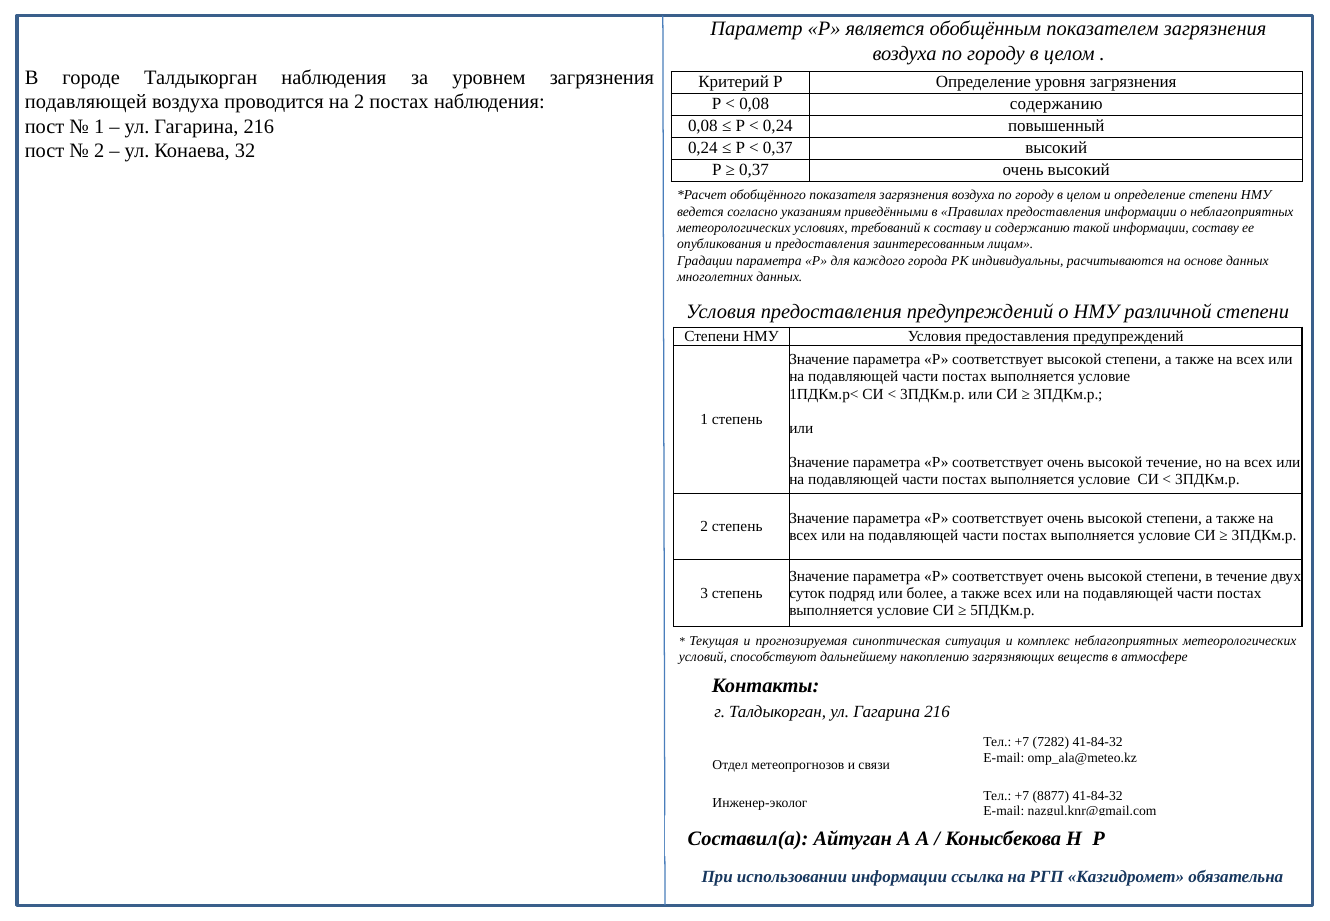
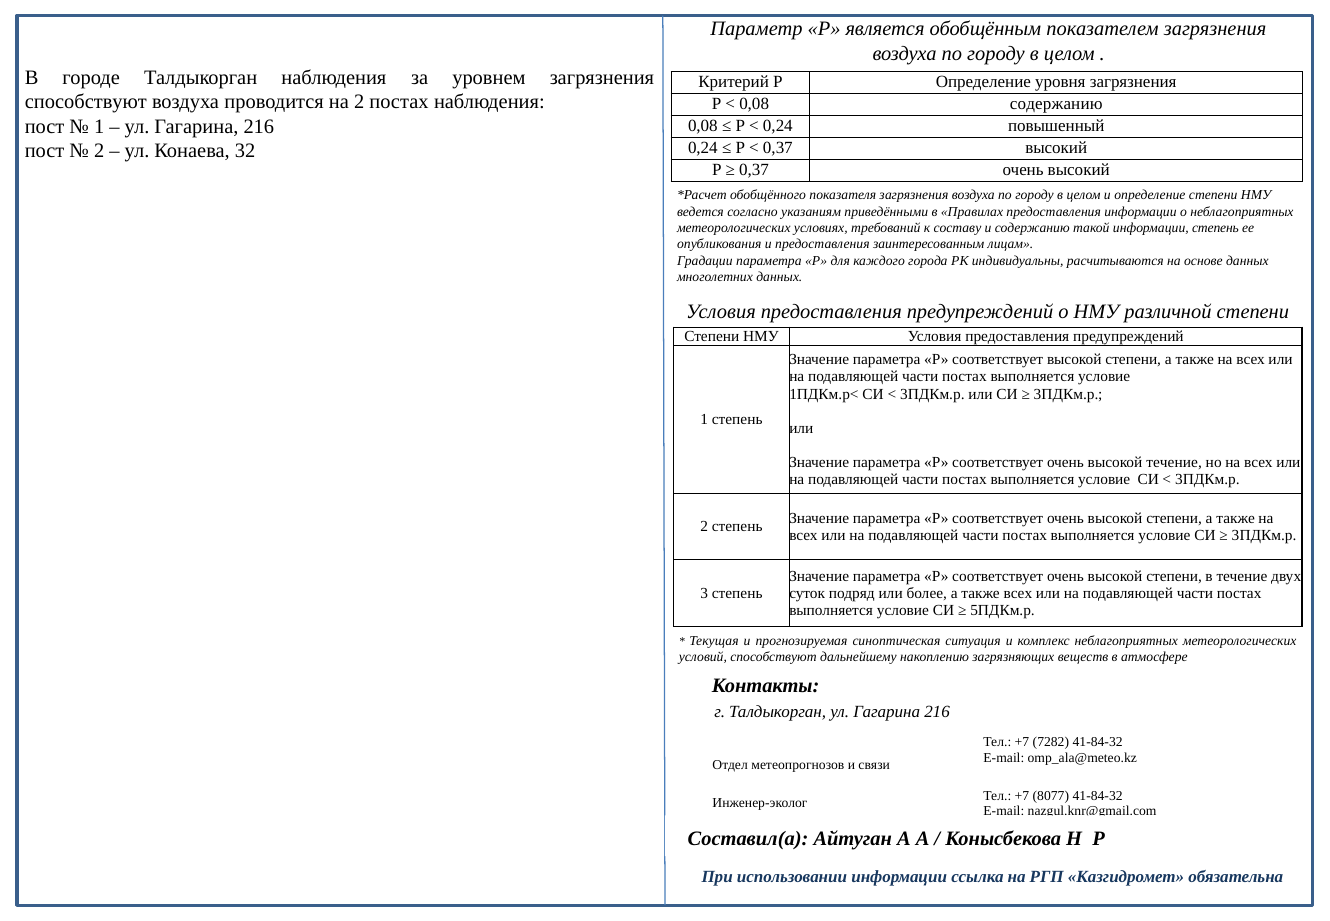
подавляющей: подавляющей -> способствуют (86, 102)
информации составу: составу -> степень (1215, 228)
8877: 8877 -> 8077 (1051, 795)
